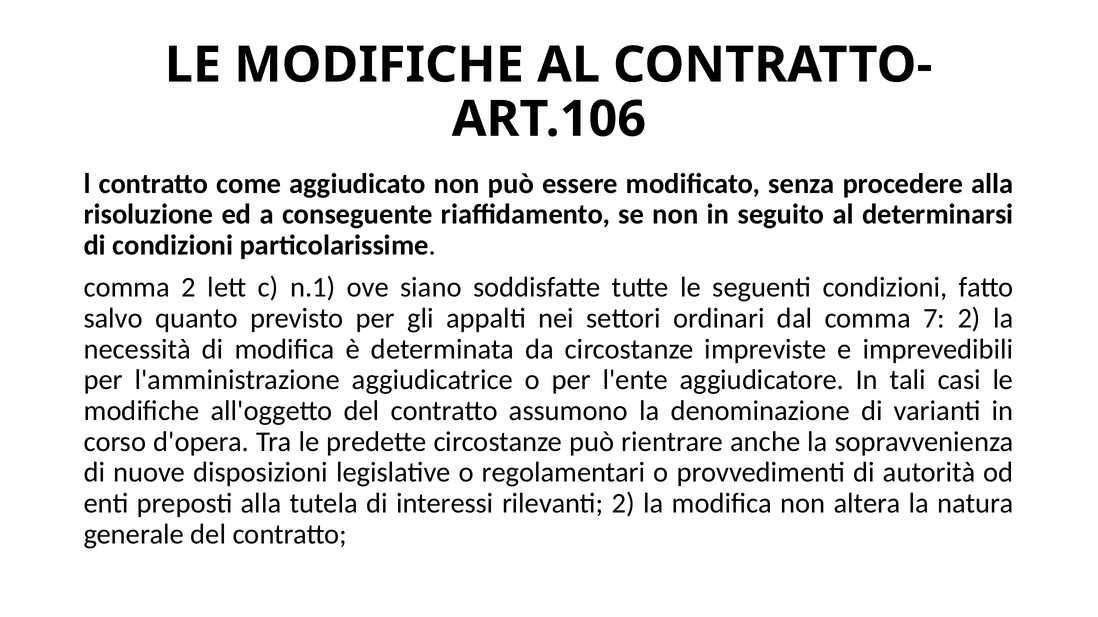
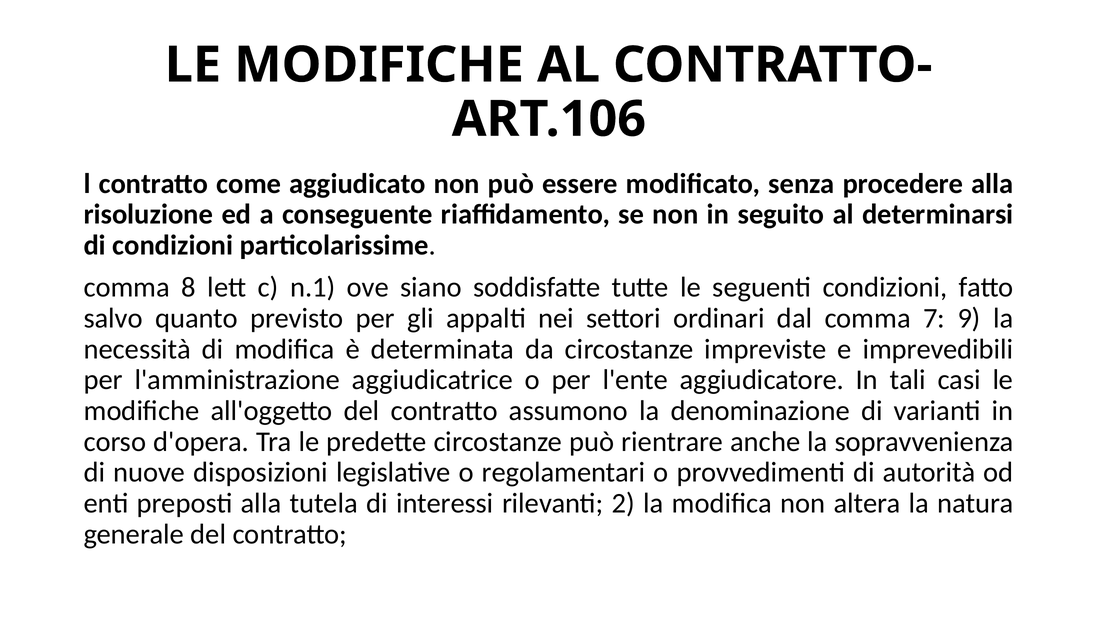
comma 2: 2 -> 8 (189, 288)
7 2: 2 -> 9 (969, 319)
